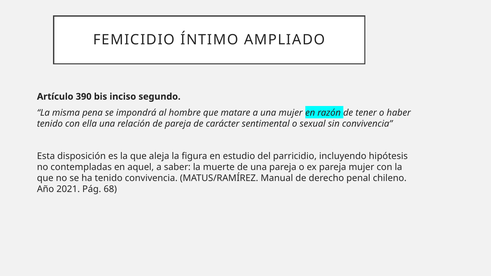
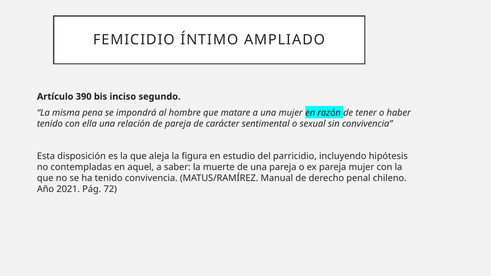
68: 68 -> 72 (110, 189)
